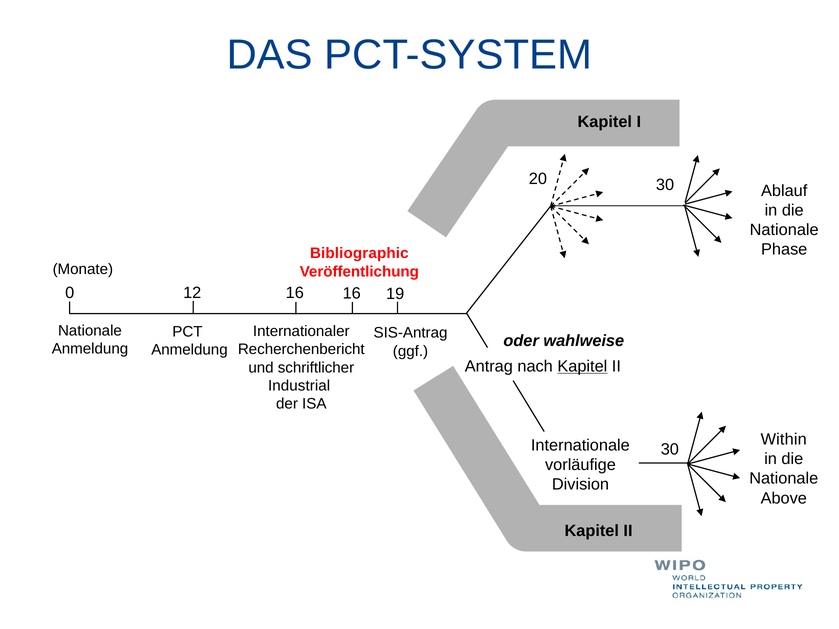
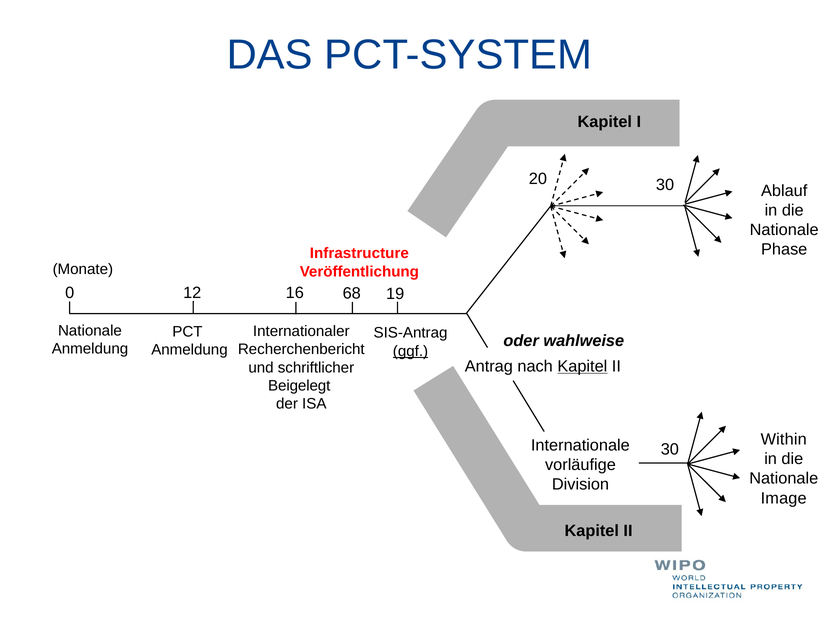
Bibliographic: Bibliographic -> Infrastructure (359, 254)
16 16: 16 -> 68 (352, 293)
ggf underline: none -> present (410, 351)
Industrial: Industrial -> Beigelegt (299, 386)
Above: Above -> Image (784, 498)
